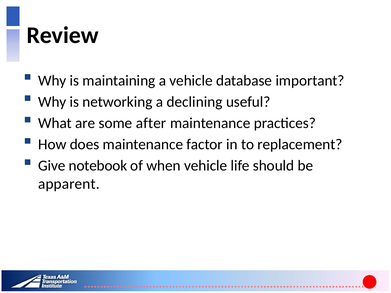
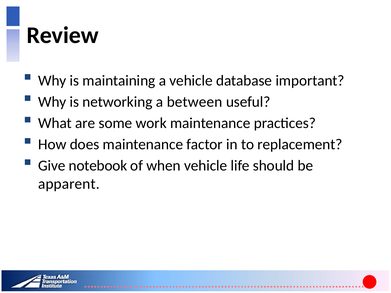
declining: declining -> between (194, 102)
after: after -> work (151, 123)
